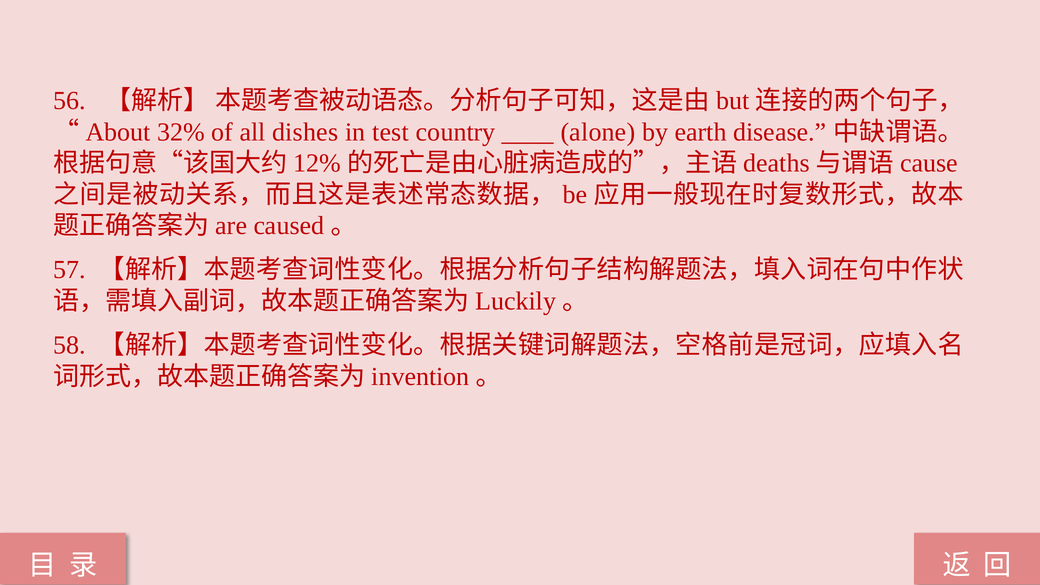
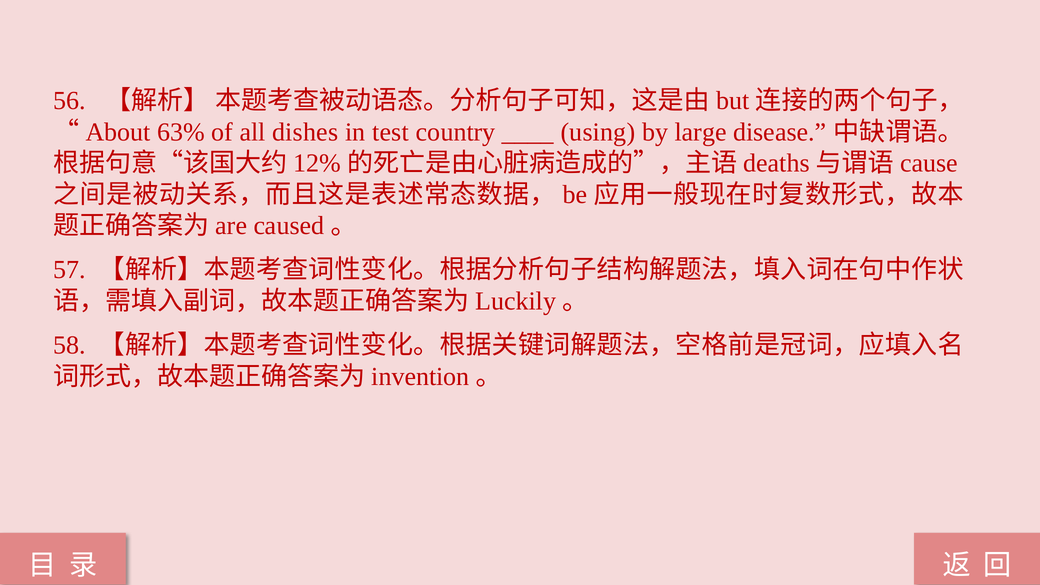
32%: 32% -> 63% (181, 132)
alone: alone -> using (598, 132)
earth: earth -> large (701, 132)
